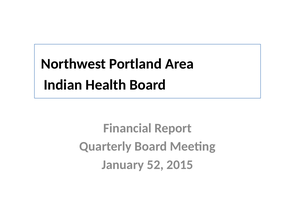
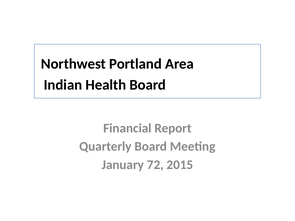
52: 52 -> 72 (155, 165)
